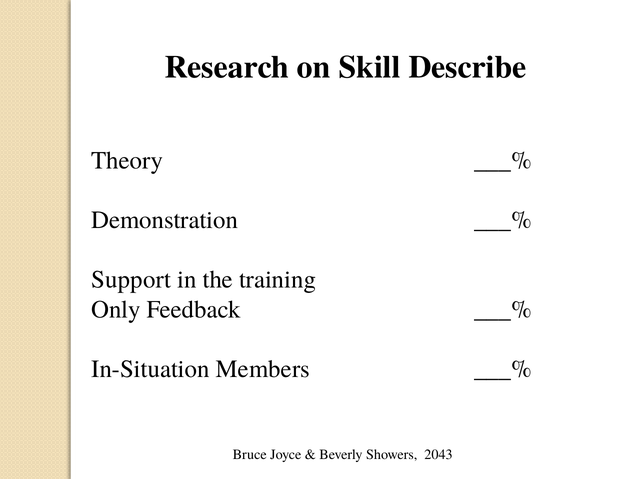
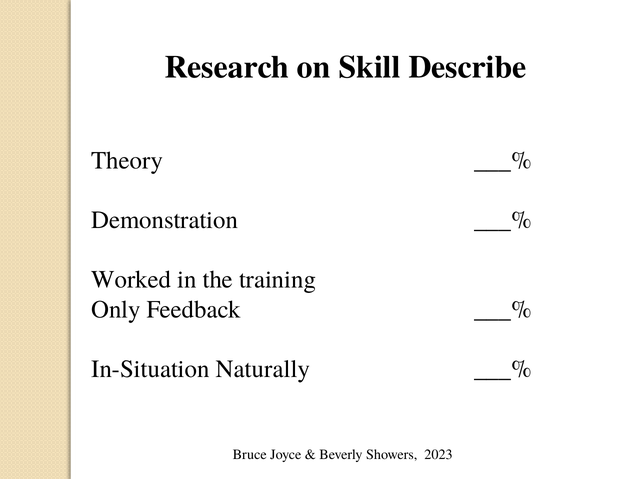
Support: Support -> Worked (131, 279)
Members: Members -> Naturally (263, 369)
2043: 2043 -> 2023 (439, 454)
